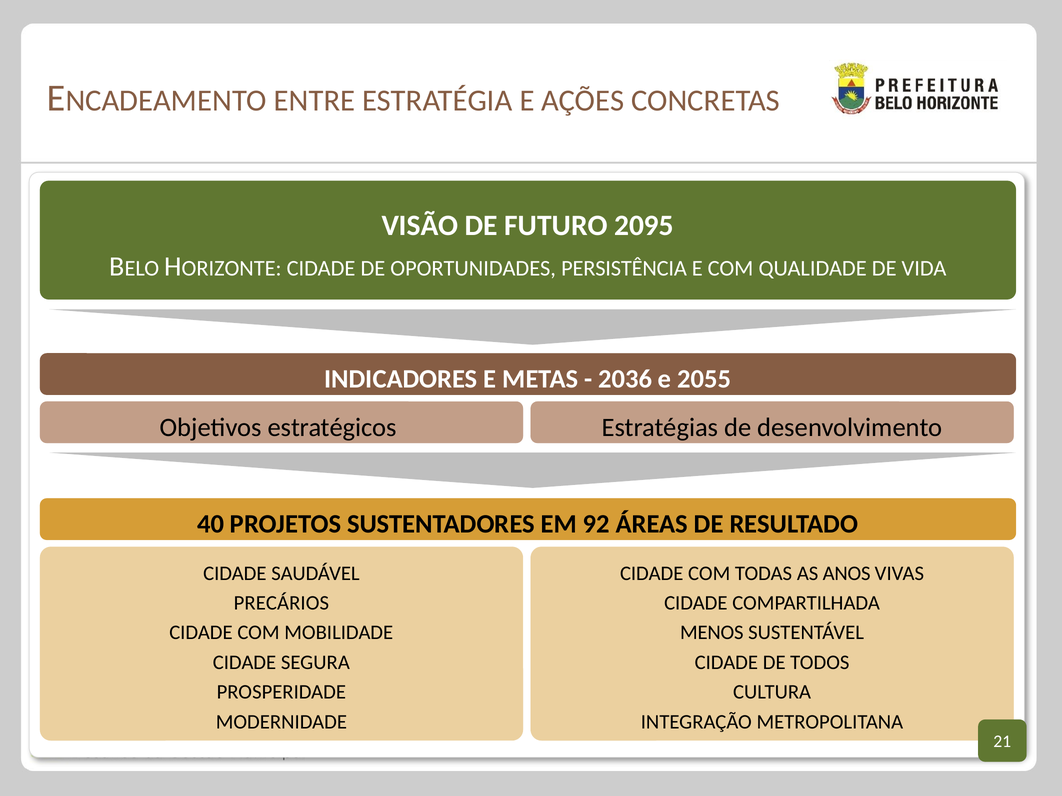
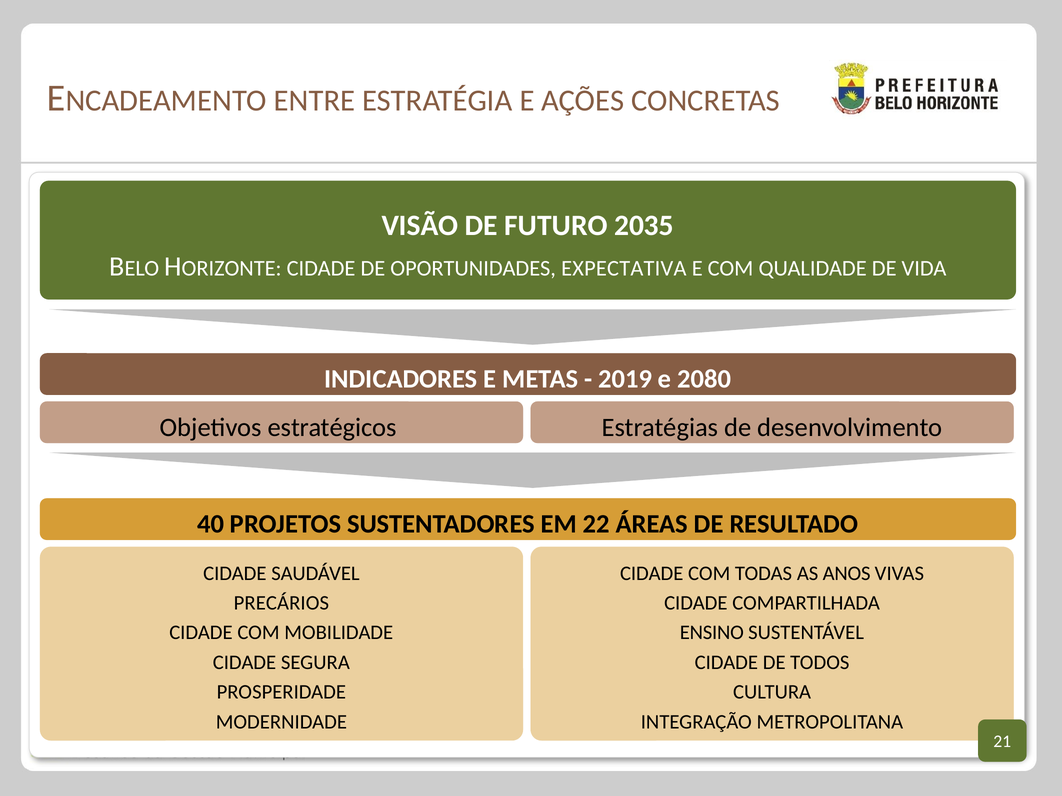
2095: 2095 -> 2035 (644, 226)
PERSISTÊNCIA: PERSISTÊNCIA -> EXPECTATIVA (624, 269)
2036: 2036 -> 2019 (625, 379)
2055: 2055 -> 2080 (704, 379)
92: 92 -> 22 (596, 524)
MENOS: MENOS -> ENSINO (712, 633)
